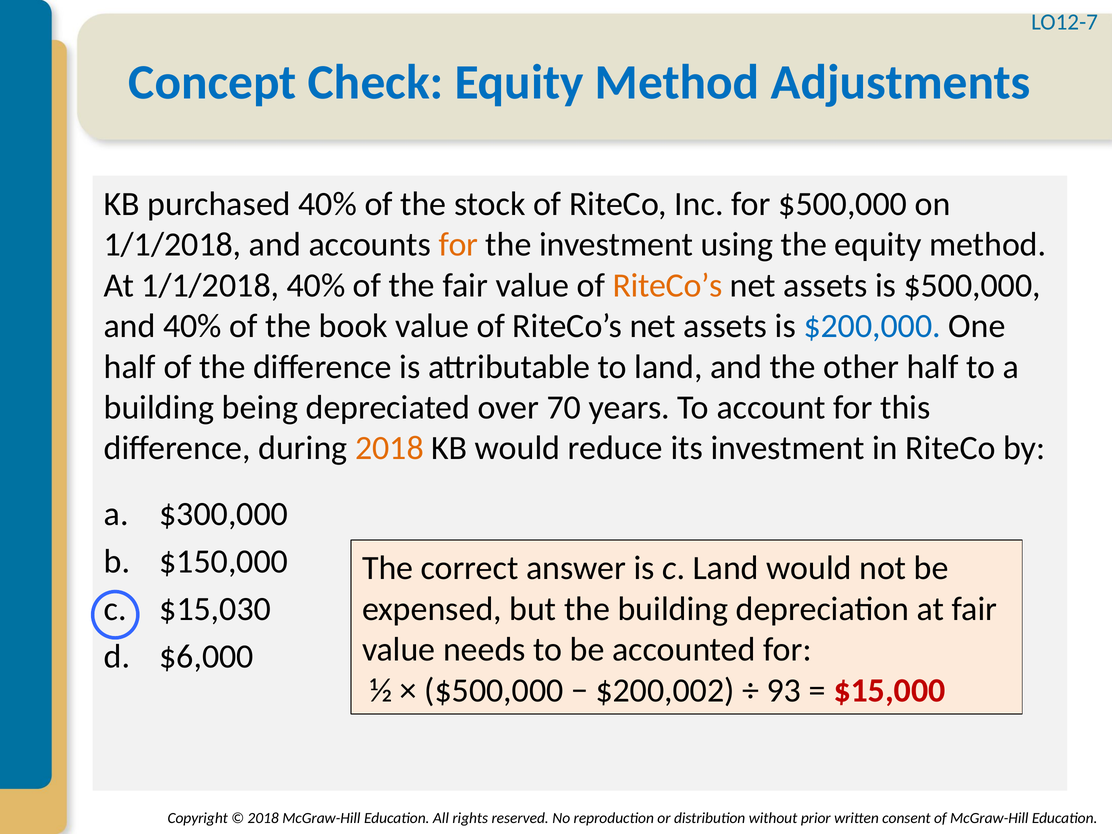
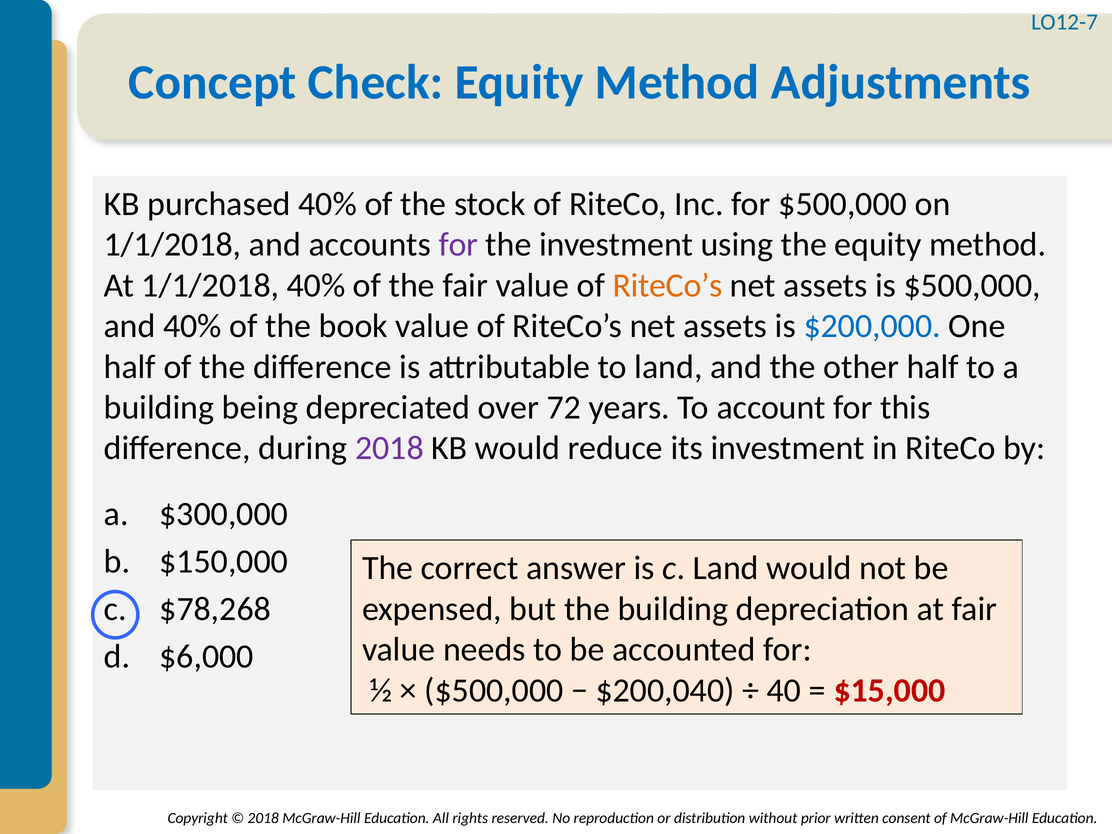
for colour: orange -> purple (458, 245)
70: 70 -> 72 (564, 408)
2018 colour: orange -> purple (389, 448)
$15,030: $15,030 -> $78,268 (215, 609)
$200,002: $200,002 -> $200,040 (665, 691)
93: 93 -> 40 (784, 691)
